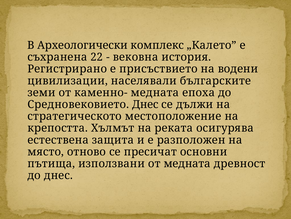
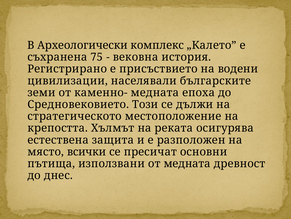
22: 22 -> 75 (97, 57)
Средновековието Днес: Днес -> Този (145, 104)
отново: отново -> всички (87, 151)
